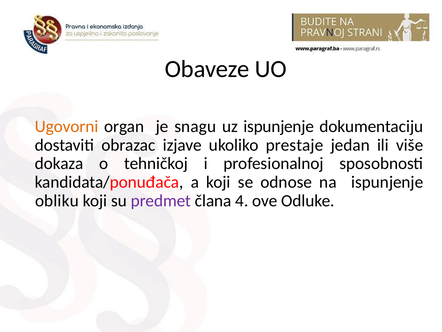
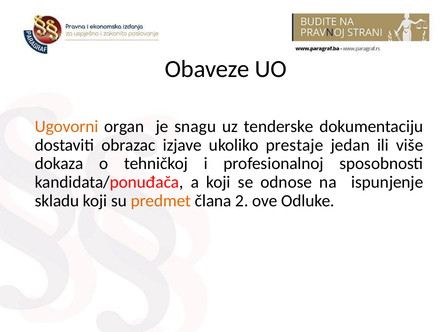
uz ispunjenje: ispunjenje -> tenderske (279, 126)
obliku: obliku -> skladu (57, 200)
predmet colour: purple -> orange (161, 200)
4: 4 -> 2 (242, 200)
